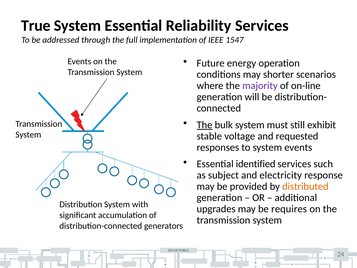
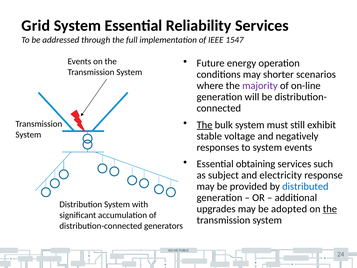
True: True -> Grid (36, 26)
requested: requested -> negatively (297, 136)
identified: identified -> obtaining (256, 164)
distributed colour: orange -> blue (305, 186)
requires: requires -> adopted (289, 209)
the underline: none -> present (330, 209)
